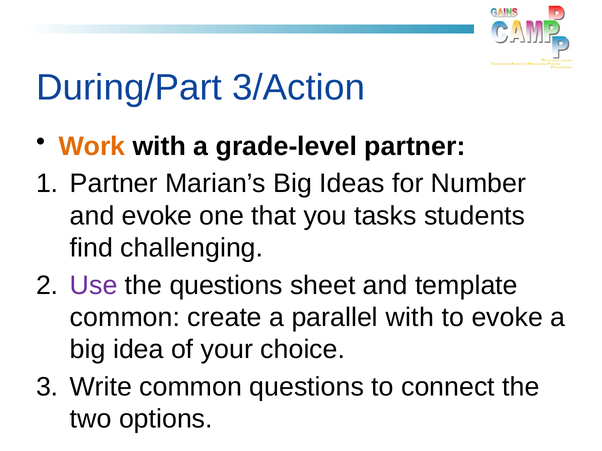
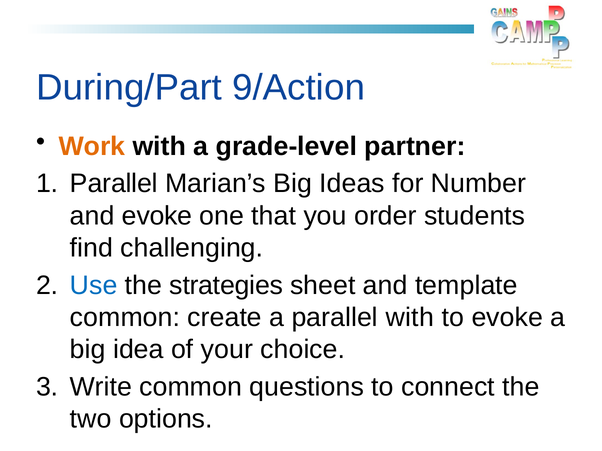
3/Action: 3/Action -> 9/Action (299, 88)
Partner: Partner -> Parallel (114, 184)
tasks: tasks -> order (385, 216)
Use colour: purple -> blue (94, 286)
the questions: questions -> strategies (226, 286)
